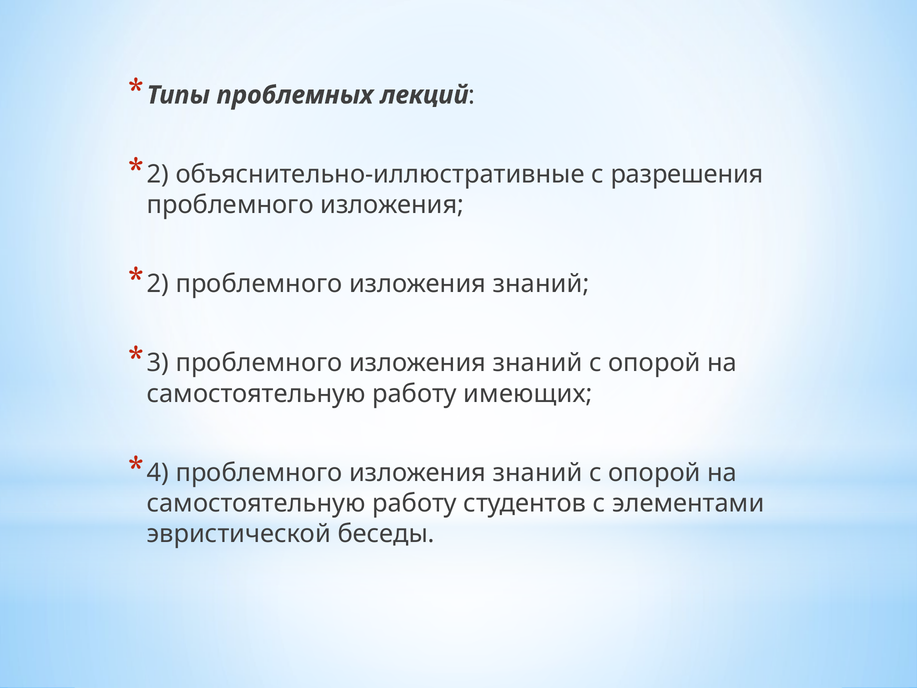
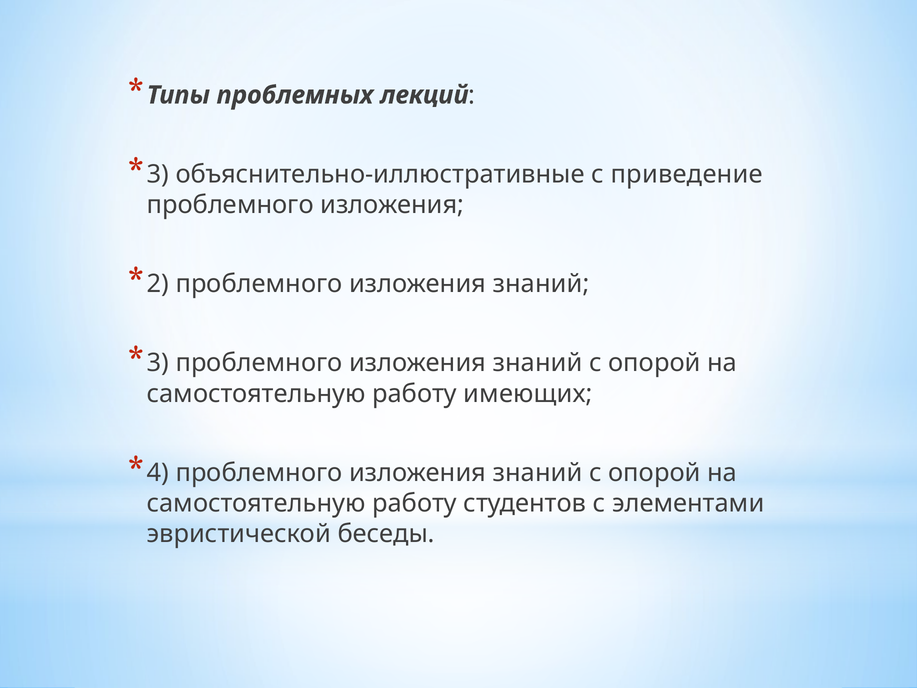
2: 2 -> 3 (158, 174)
разрешения: разрешения -> приведение (687, 174)
